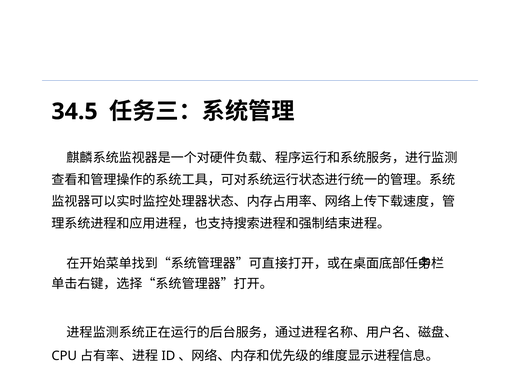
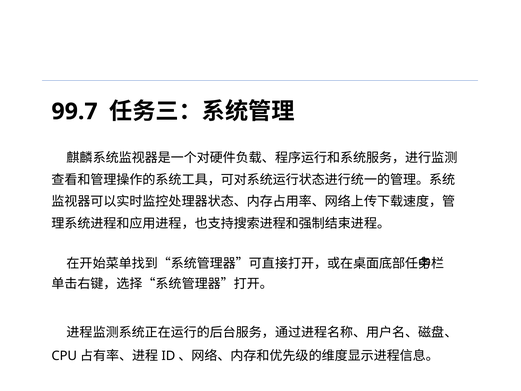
34.5: 34.5 -> 99.7 (75, 111)
